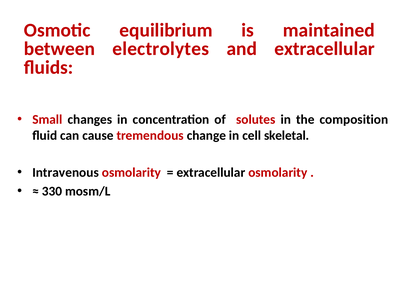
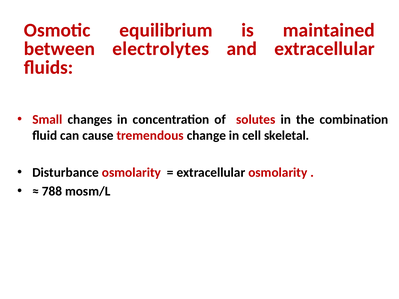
composition: composition -> combination (354, 120)
Intravenous: Intravenous -> Disturbance (66, 173)
330: 330 -> 788 (52, 191)
